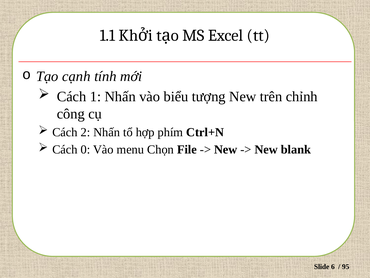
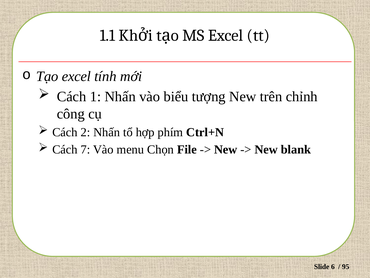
Tạo cạnh: cạnh -> excel (76, 76)
0: 0 -> 7 (85, 149)
